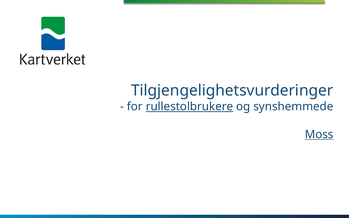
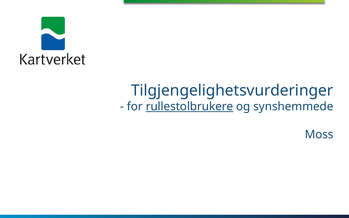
Moss underline: present -> none (319, 135)
